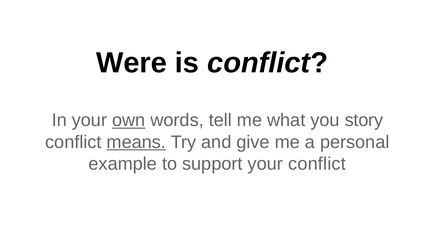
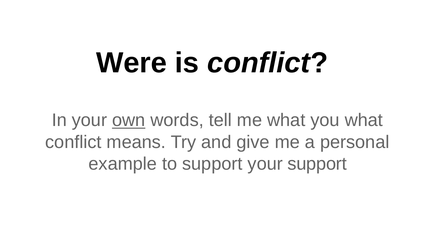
you story: story -> what (364, 120)
means underline: present -> none (136, 142)
your conflict: conflict -> support (317, 164)
